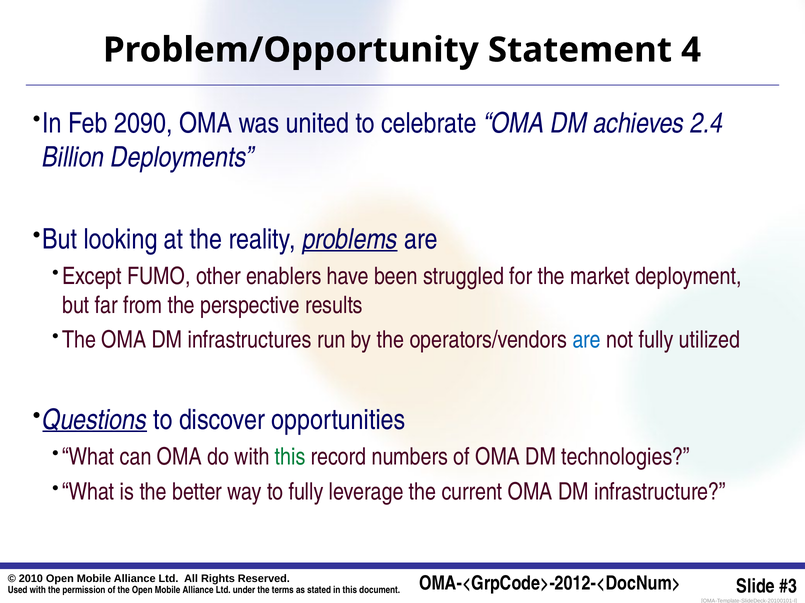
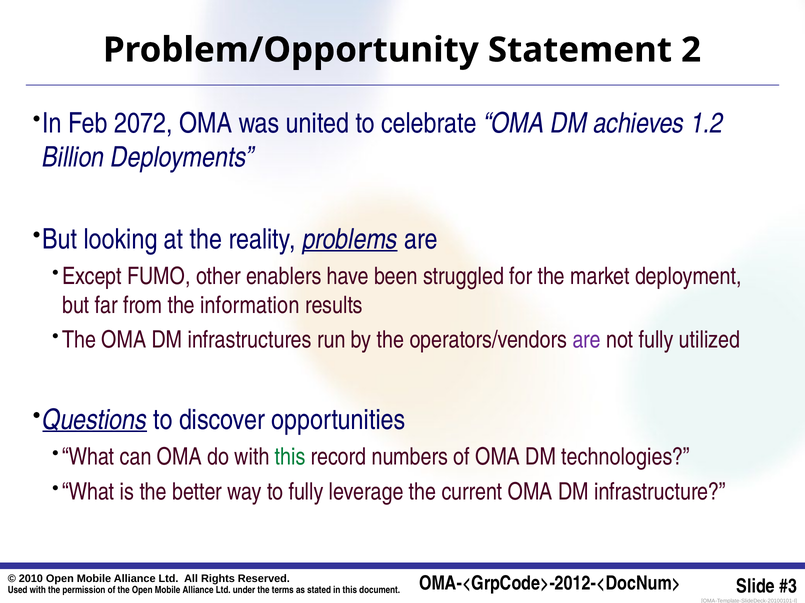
4: 4 -> 2 (691, 50)
2090: 2090 -> 2072 (143, 123)
2.4: 2.4 -> 1.2 (707, 123)
perspective: perspective -> information (250, 306)
are colour: blue -> purple (587, 340)
